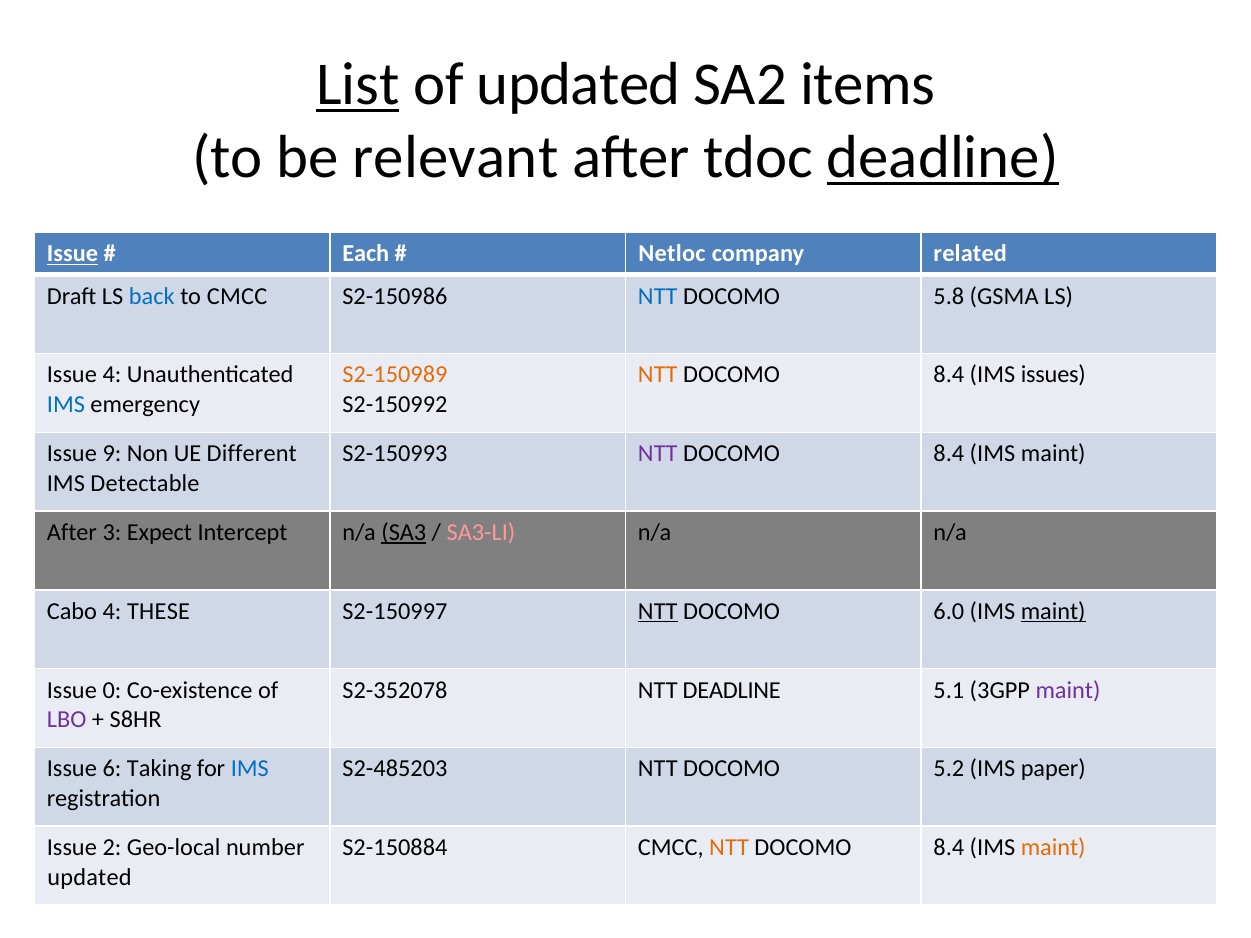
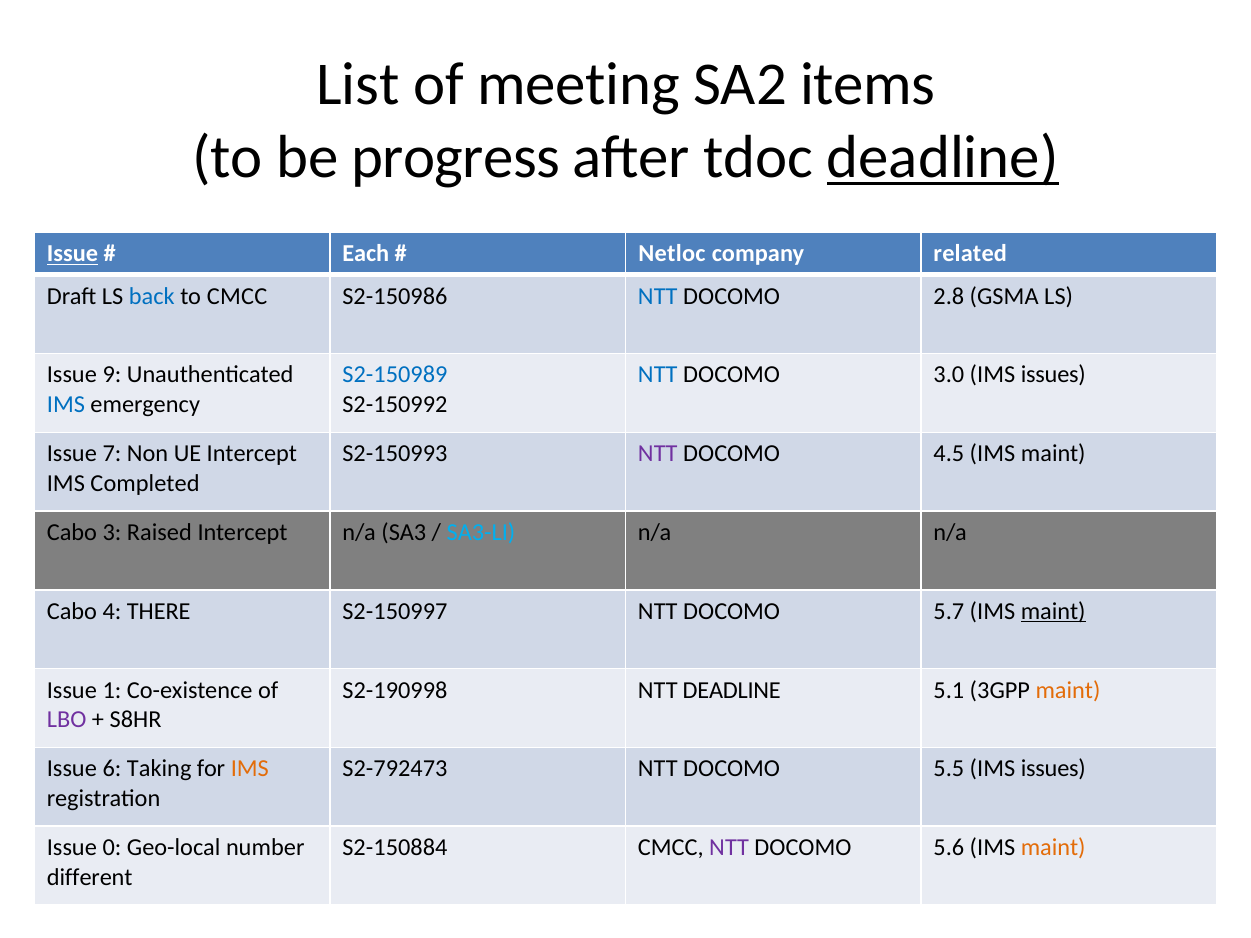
List underline: present -> none (358, 85)
of updated: updated -> meeting (579, 85)
relevant: relevant -> progress (456, 158)
5.8: 5.8 -> 2.8 (949, 296)
Issue 4: 4 -> 9 (112, 375)
S2-150989 colour: orange -> blue (395, 375)
NTT colour: orange -> blue (658, 375)
8.4: 8.4 -> 3.0 (949, 375)
9: 9 -> 7 (112, 454)
UE Different: Different -> Intercept (252, 454)
8.4: 8.4 -> 4.5 (949, 454)
Detectable: Detectable -> Completed (145, 483)
After: After -> Cabo (72, 533)
Expect: Expect -> Raised (159, 533)
SA3 underline: present -> none (404, 533)
SA3-LI colour: pink -> light blue (481, 533)
THESE: THESE -> THERE (159, 611)
NTT underline: present -> none (658, 611)
6.0: 6.0 -> 5.7 (949, 611)
0: 0 -> 1 (112, 690)
S2-352078: S2-352078 -> S2-190998 (395, 690)
maint colour: purple -> orange (1068, 690)
IMS colour: blue -> orange (250, 769)
S2-485203: S2-485203 -> S2-792473 (395, 769)
5.2: 5.2 -> 5.5 (949, 769)
paper: paper -> issues (1053, 769)
2: 2 -> 0 (112, 848)
NTT colour: orange -> purple (729, 848)
8.4: 8.4 -> 5.6 (949, 848)
updated: updated -> different (90, 877)
